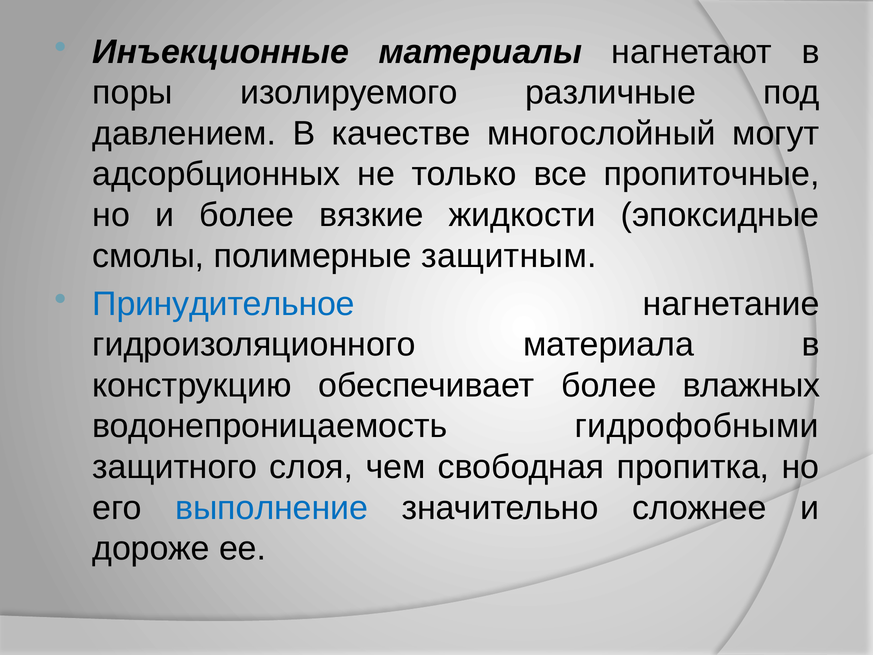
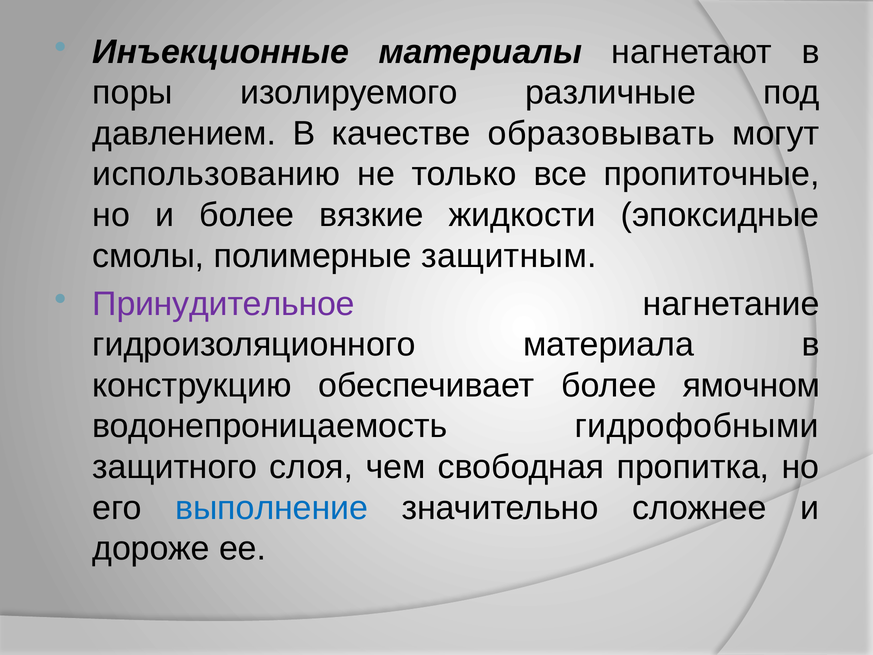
многослойный: многослойный -> образовывать (601, 133)
адсорбционных: адсорбционных -> использованию (216, 174)
Принудительное colour: blue -> purple (224, 304)
влажных: влажных -> ямочном (751, 385)
